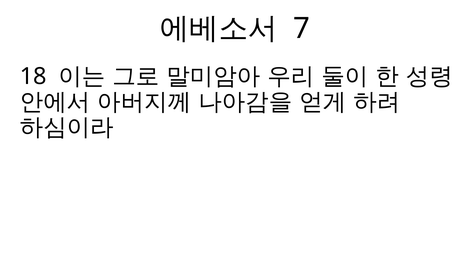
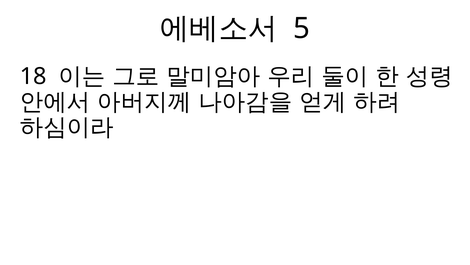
7: 7 -> 5 (302, 28)
